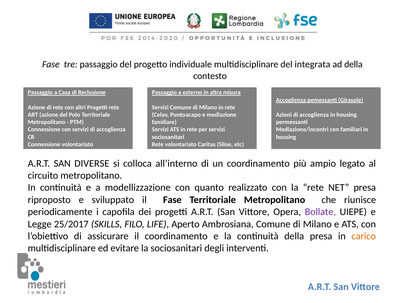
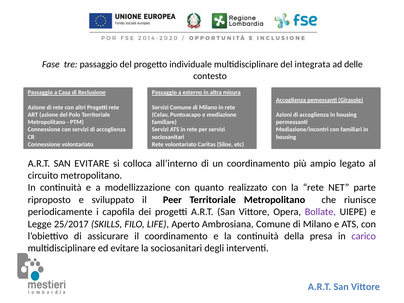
ad della: della -> delle (353, 64)
SAN DIVERSE: DIVERSE -> EVITARE (92, 163)
NET presa: presa -> parte (365, 188)
il Fase: Fase -> Peer (172, 200)
carico colour: orange -> purple (364, 236)
